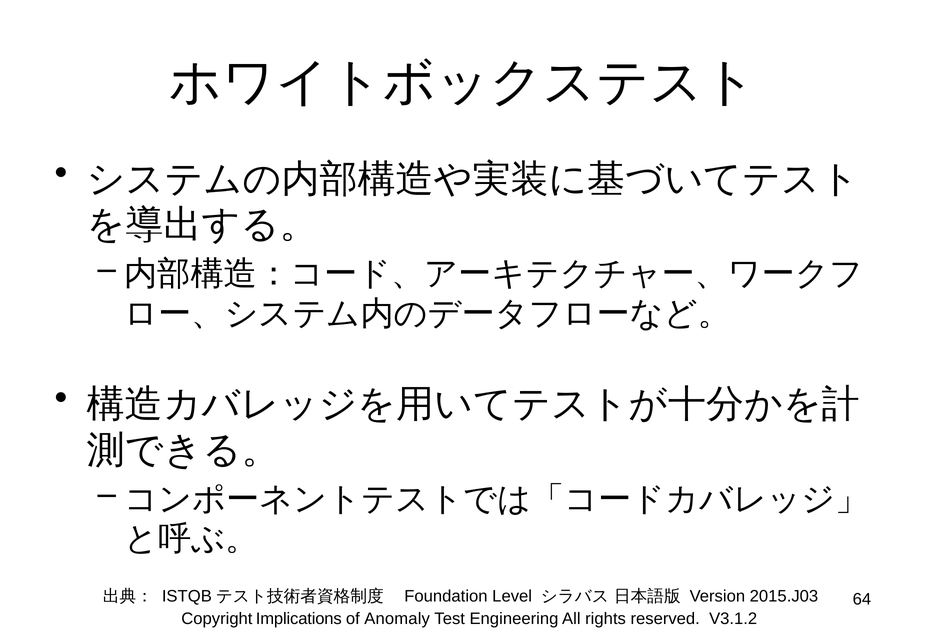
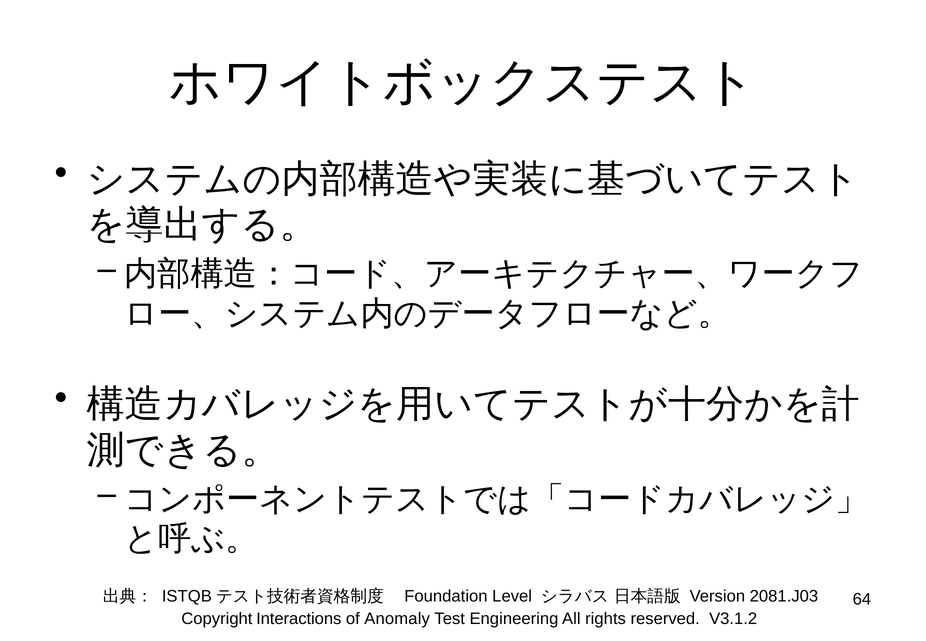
2015.J03: 2015.J03 -> 2081.J03 (784, 597)
Implications: Implications -> Interactions (299, 619)
